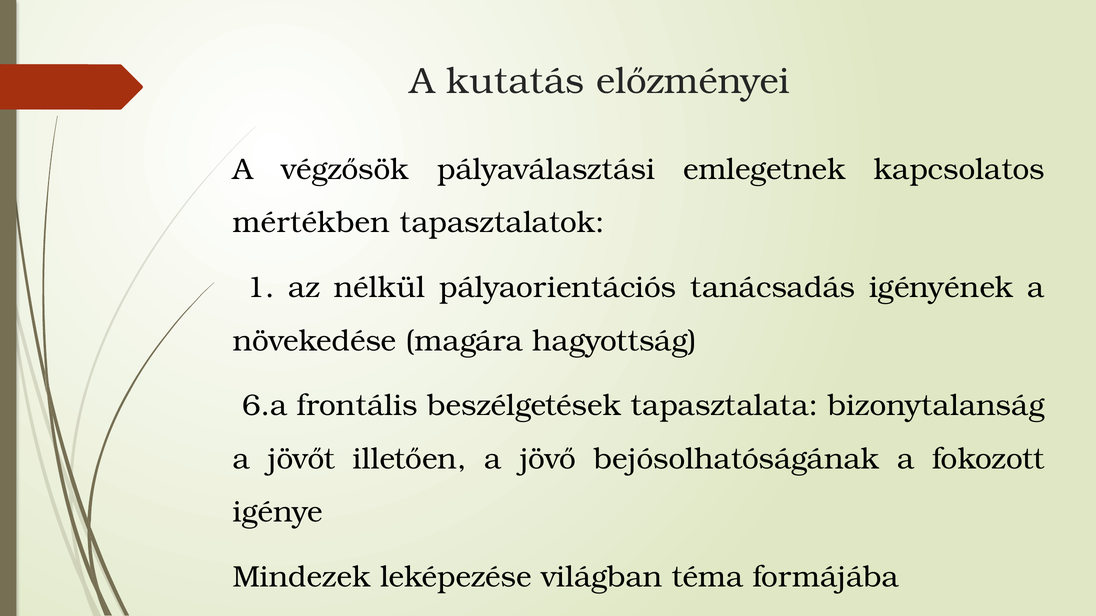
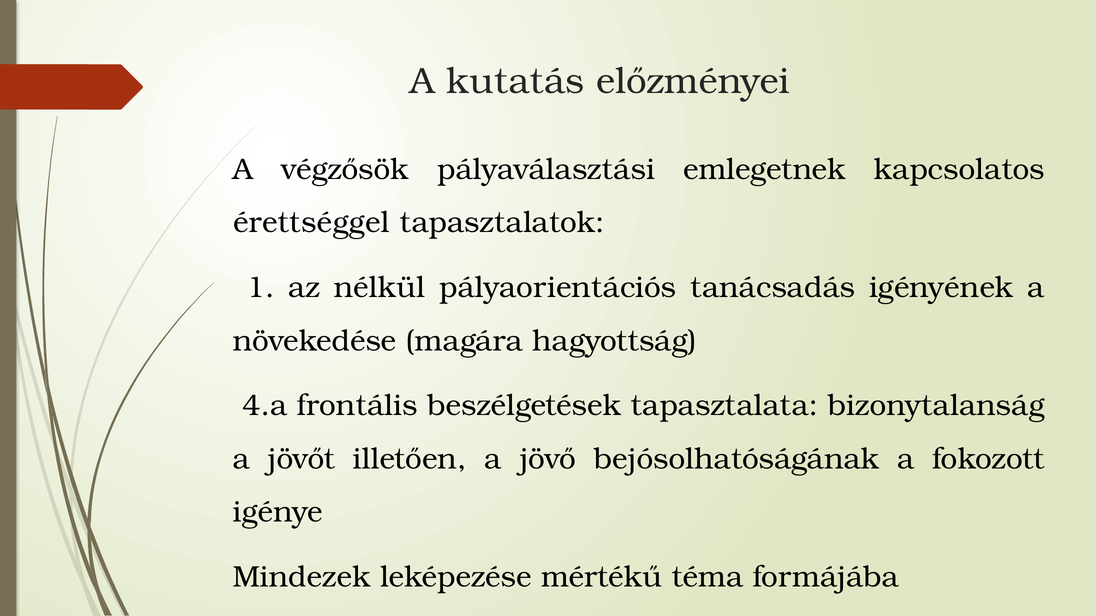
mértékben: mértékben -> érettséggel (311, 223)
6.a: 6.a -> 4.a (265, 406)
világban: világban -> mértékű (602, 577)
